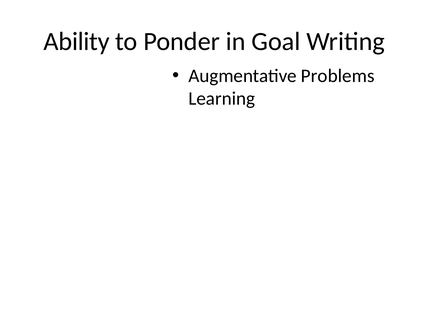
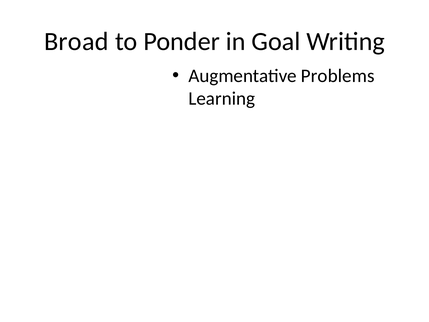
Ability: Ability -> Broad (76, 42)
